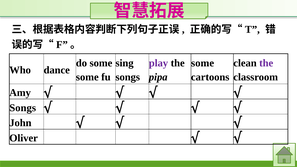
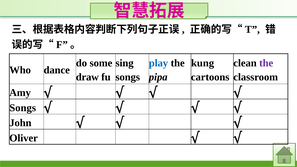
play colour: purple -> blue (158, 63)
some: some -> kung (203, 63)
some: some -> draw (87, 77)
